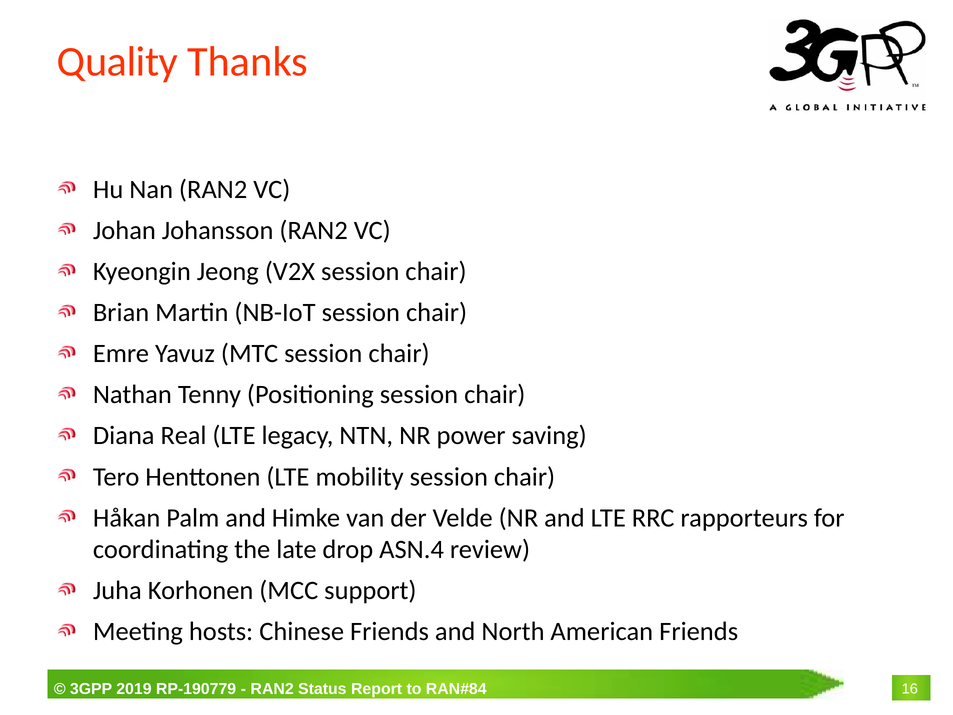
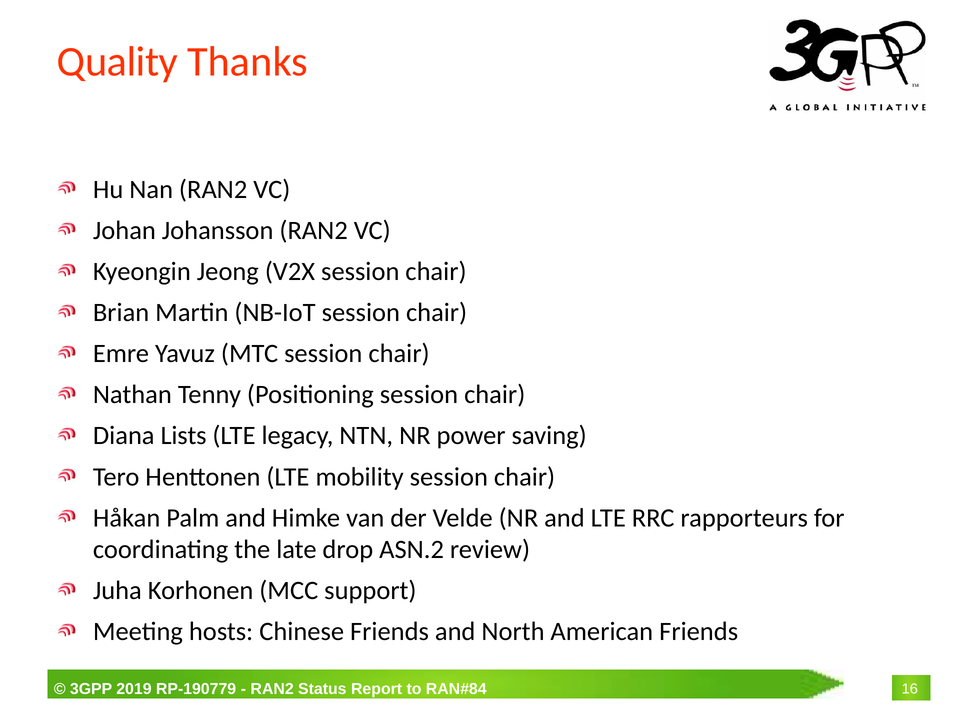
Real: Real -> Lists (184, 436)
ASN.4: ASN.4 -> ASN.2 (412, 549)
